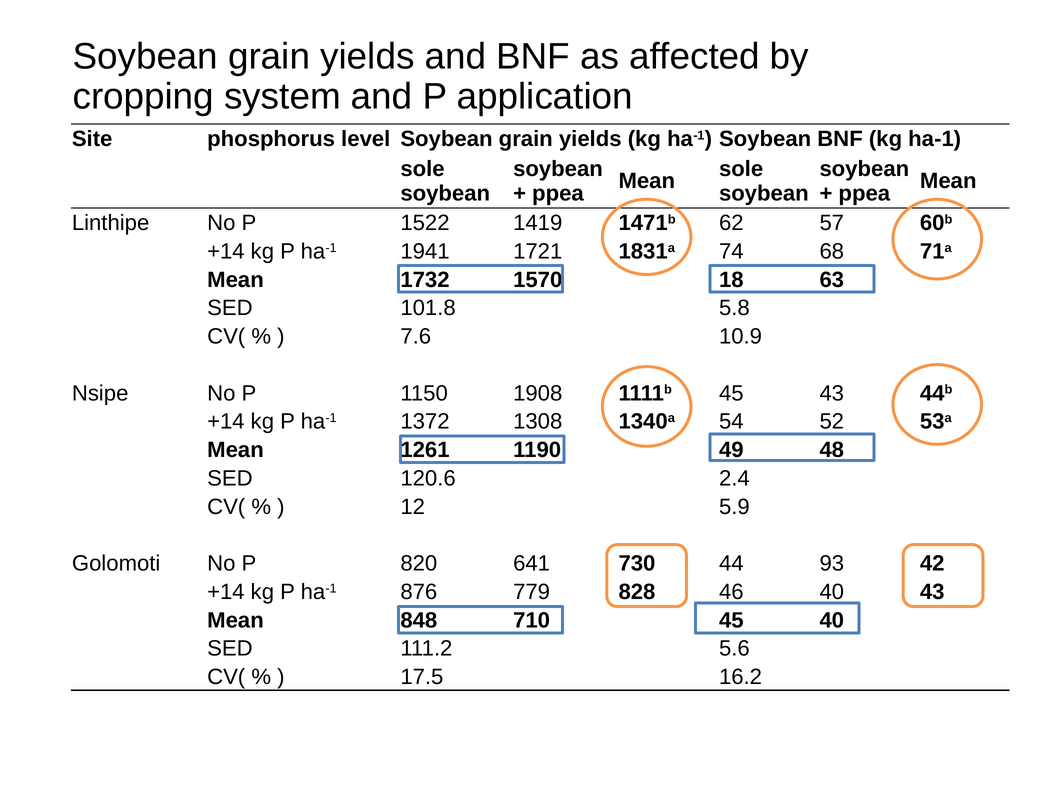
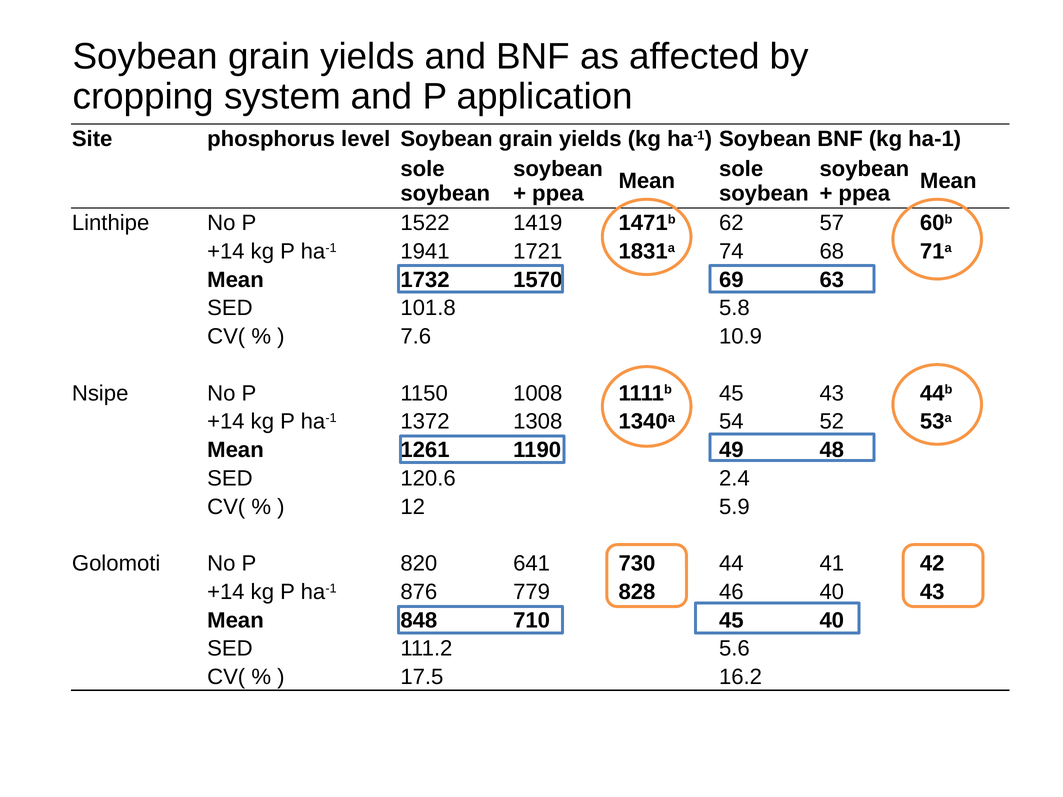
18: 18 -> 69 (731, 280)
1908: 1908 -> 1008 (538, 393)
93: 93 -> 41 (832, 564)
